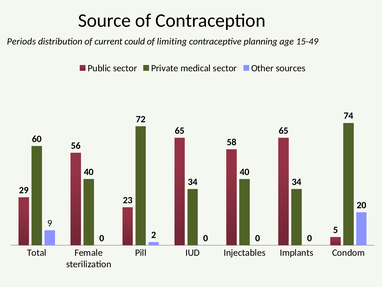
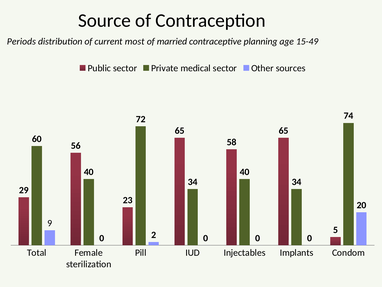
could: could -> most (135, 41)
limiting: limiting -> married (172, 41)
